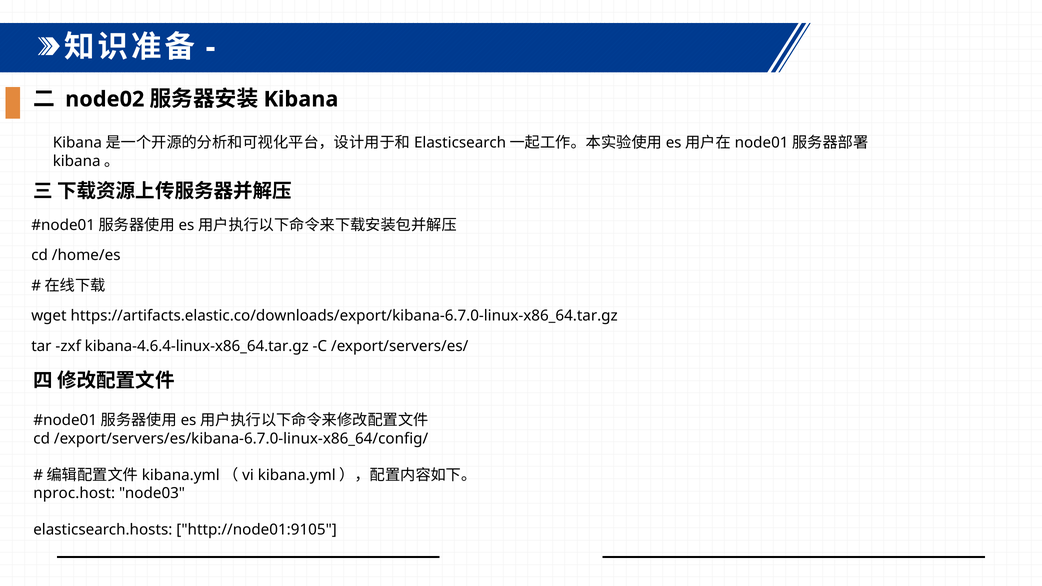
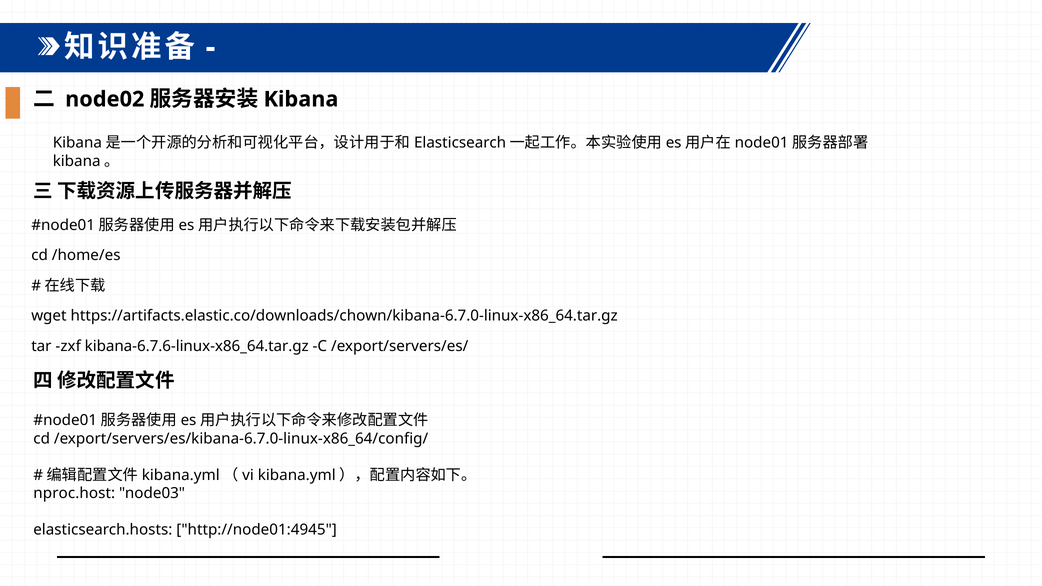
https://artifacts.elastic.co/downloads/export/kibana-6.7.0-linux-x86_64.tar.gz: https://artifacts.elastic.co/downloads/export/kibana-6.7.0-linux-x86_64.tar.gz -> https://artifacts.elastic.co/downloads/chown/kibana-6.7.0-linux-x86_64.tar.gz (344, 316)
kibana-4.6.4-linux-x86_64.tar.gz: kibana-4.6.4-linux-x86_64.tar.gz -> kibana-6.7.6-linux-x86_64.tar.gz (197, 346)
http://node01:9105: http://node01:9105 -> http://node01:4945 (257, 530)
